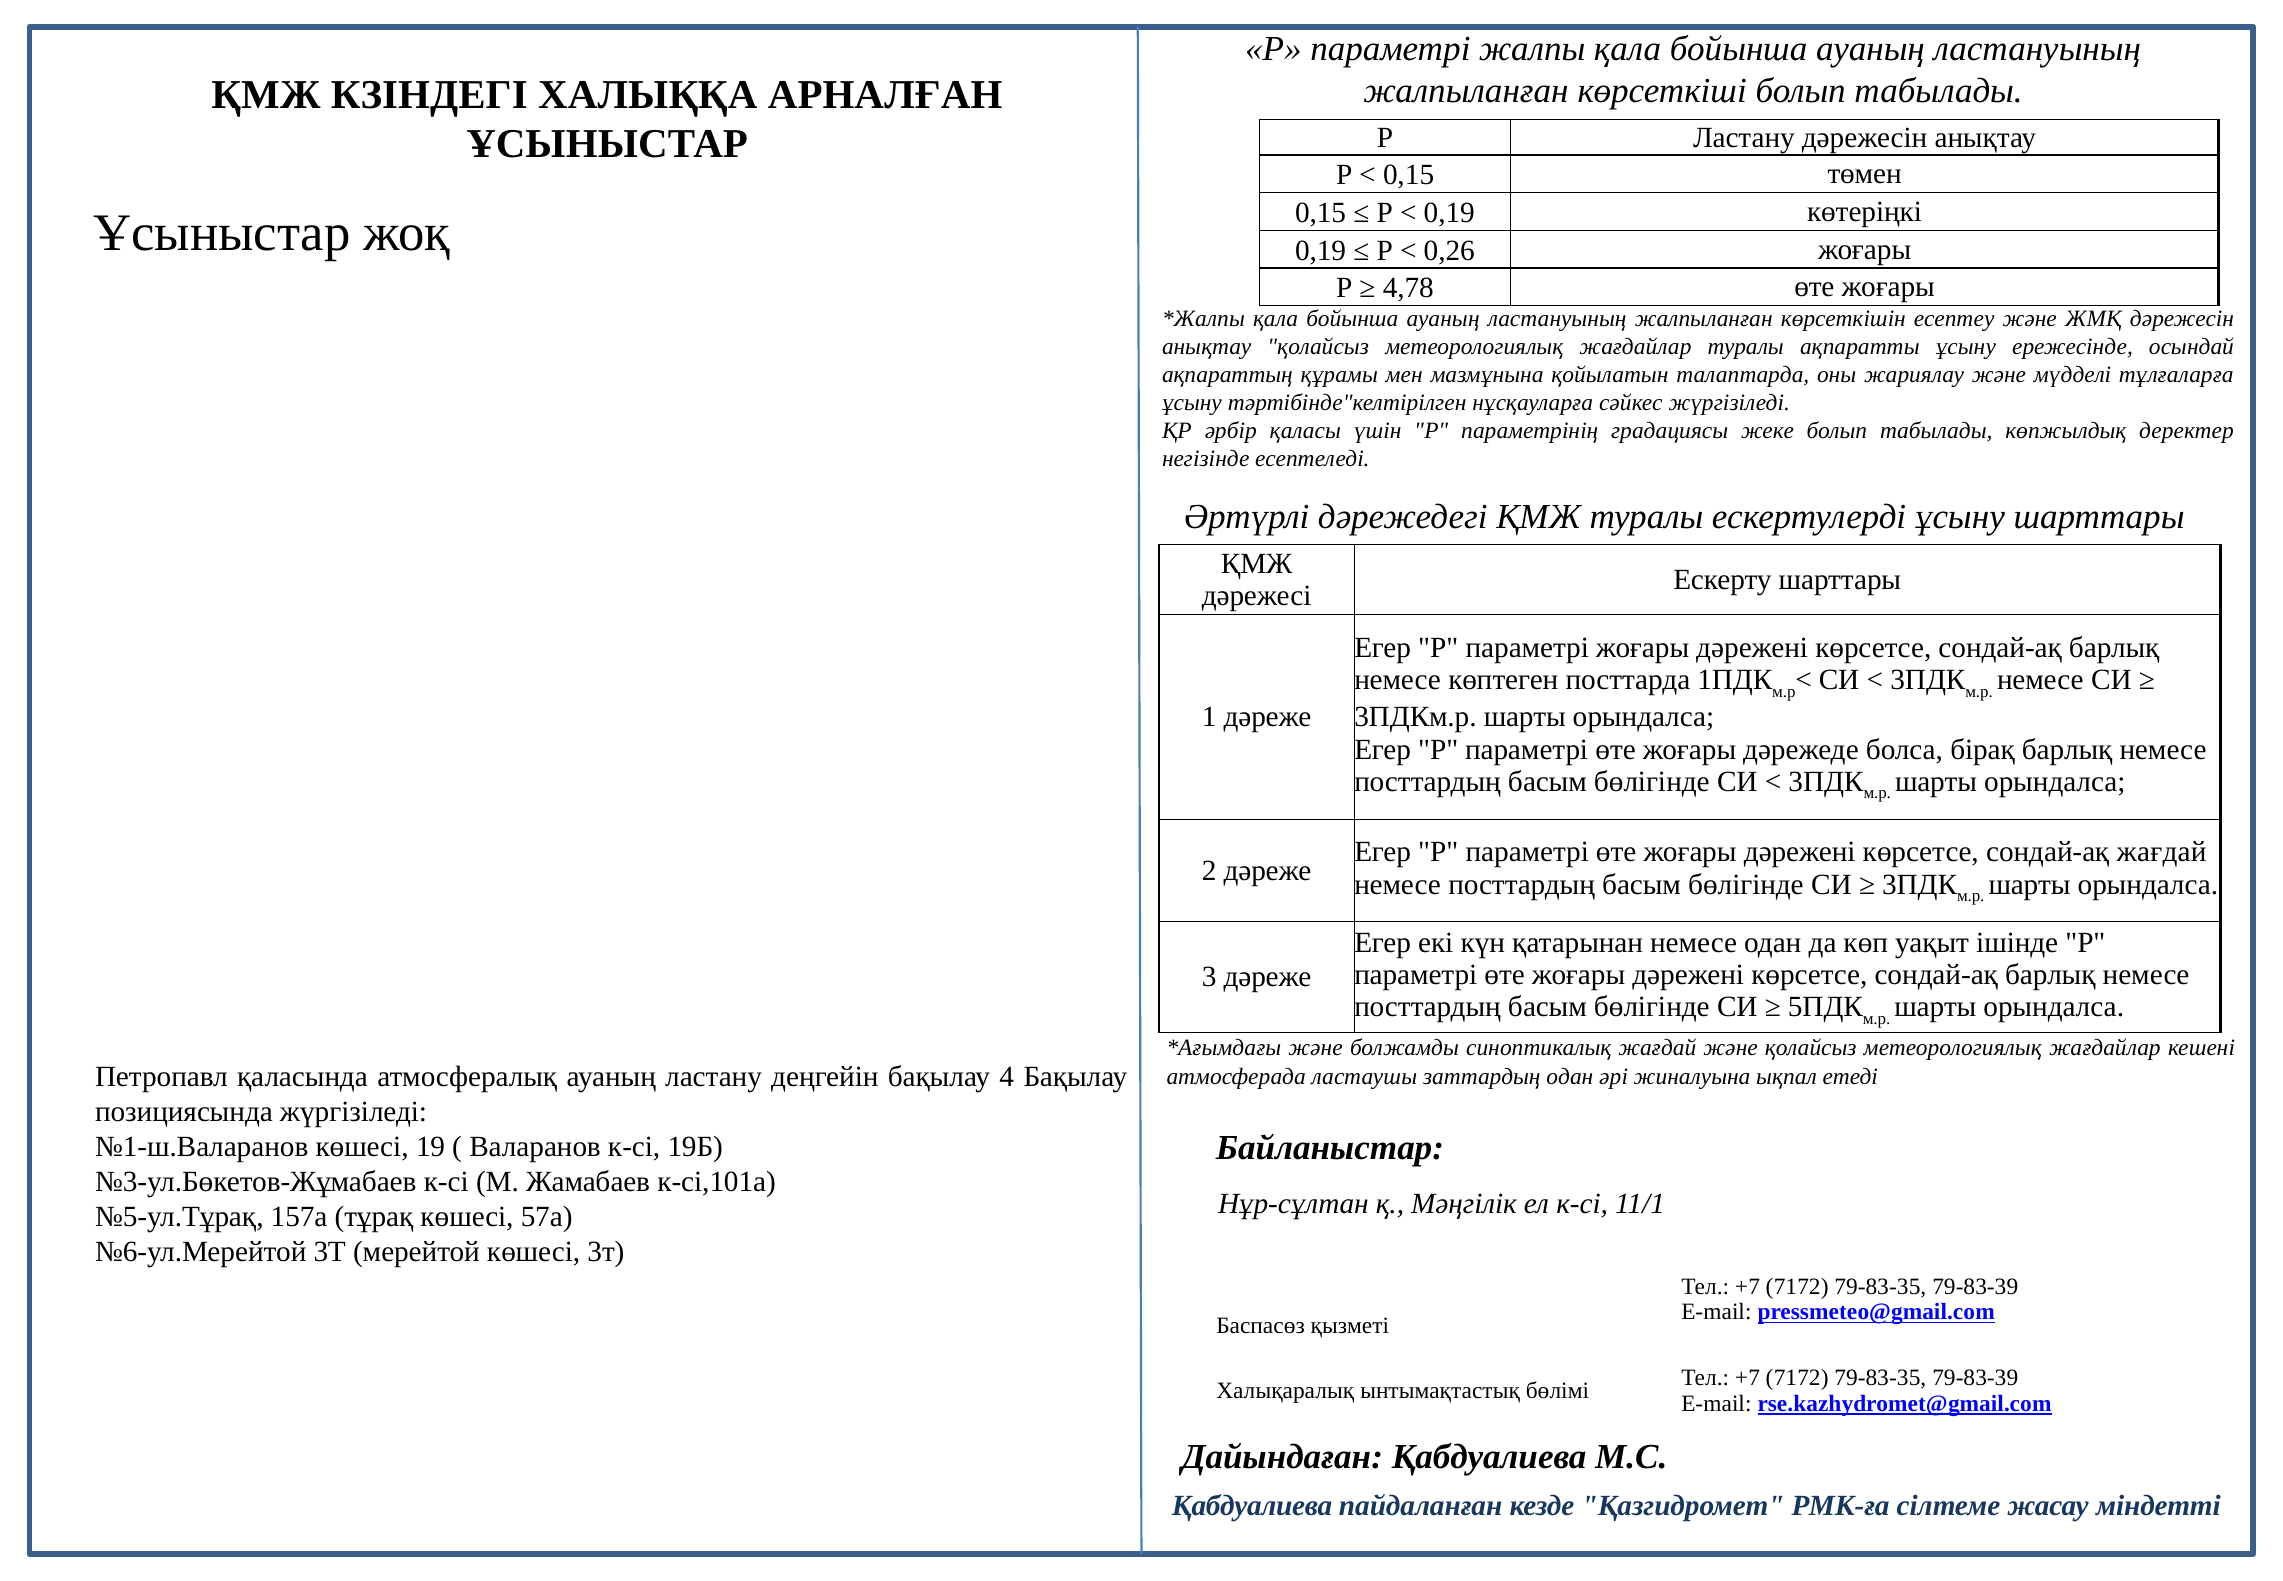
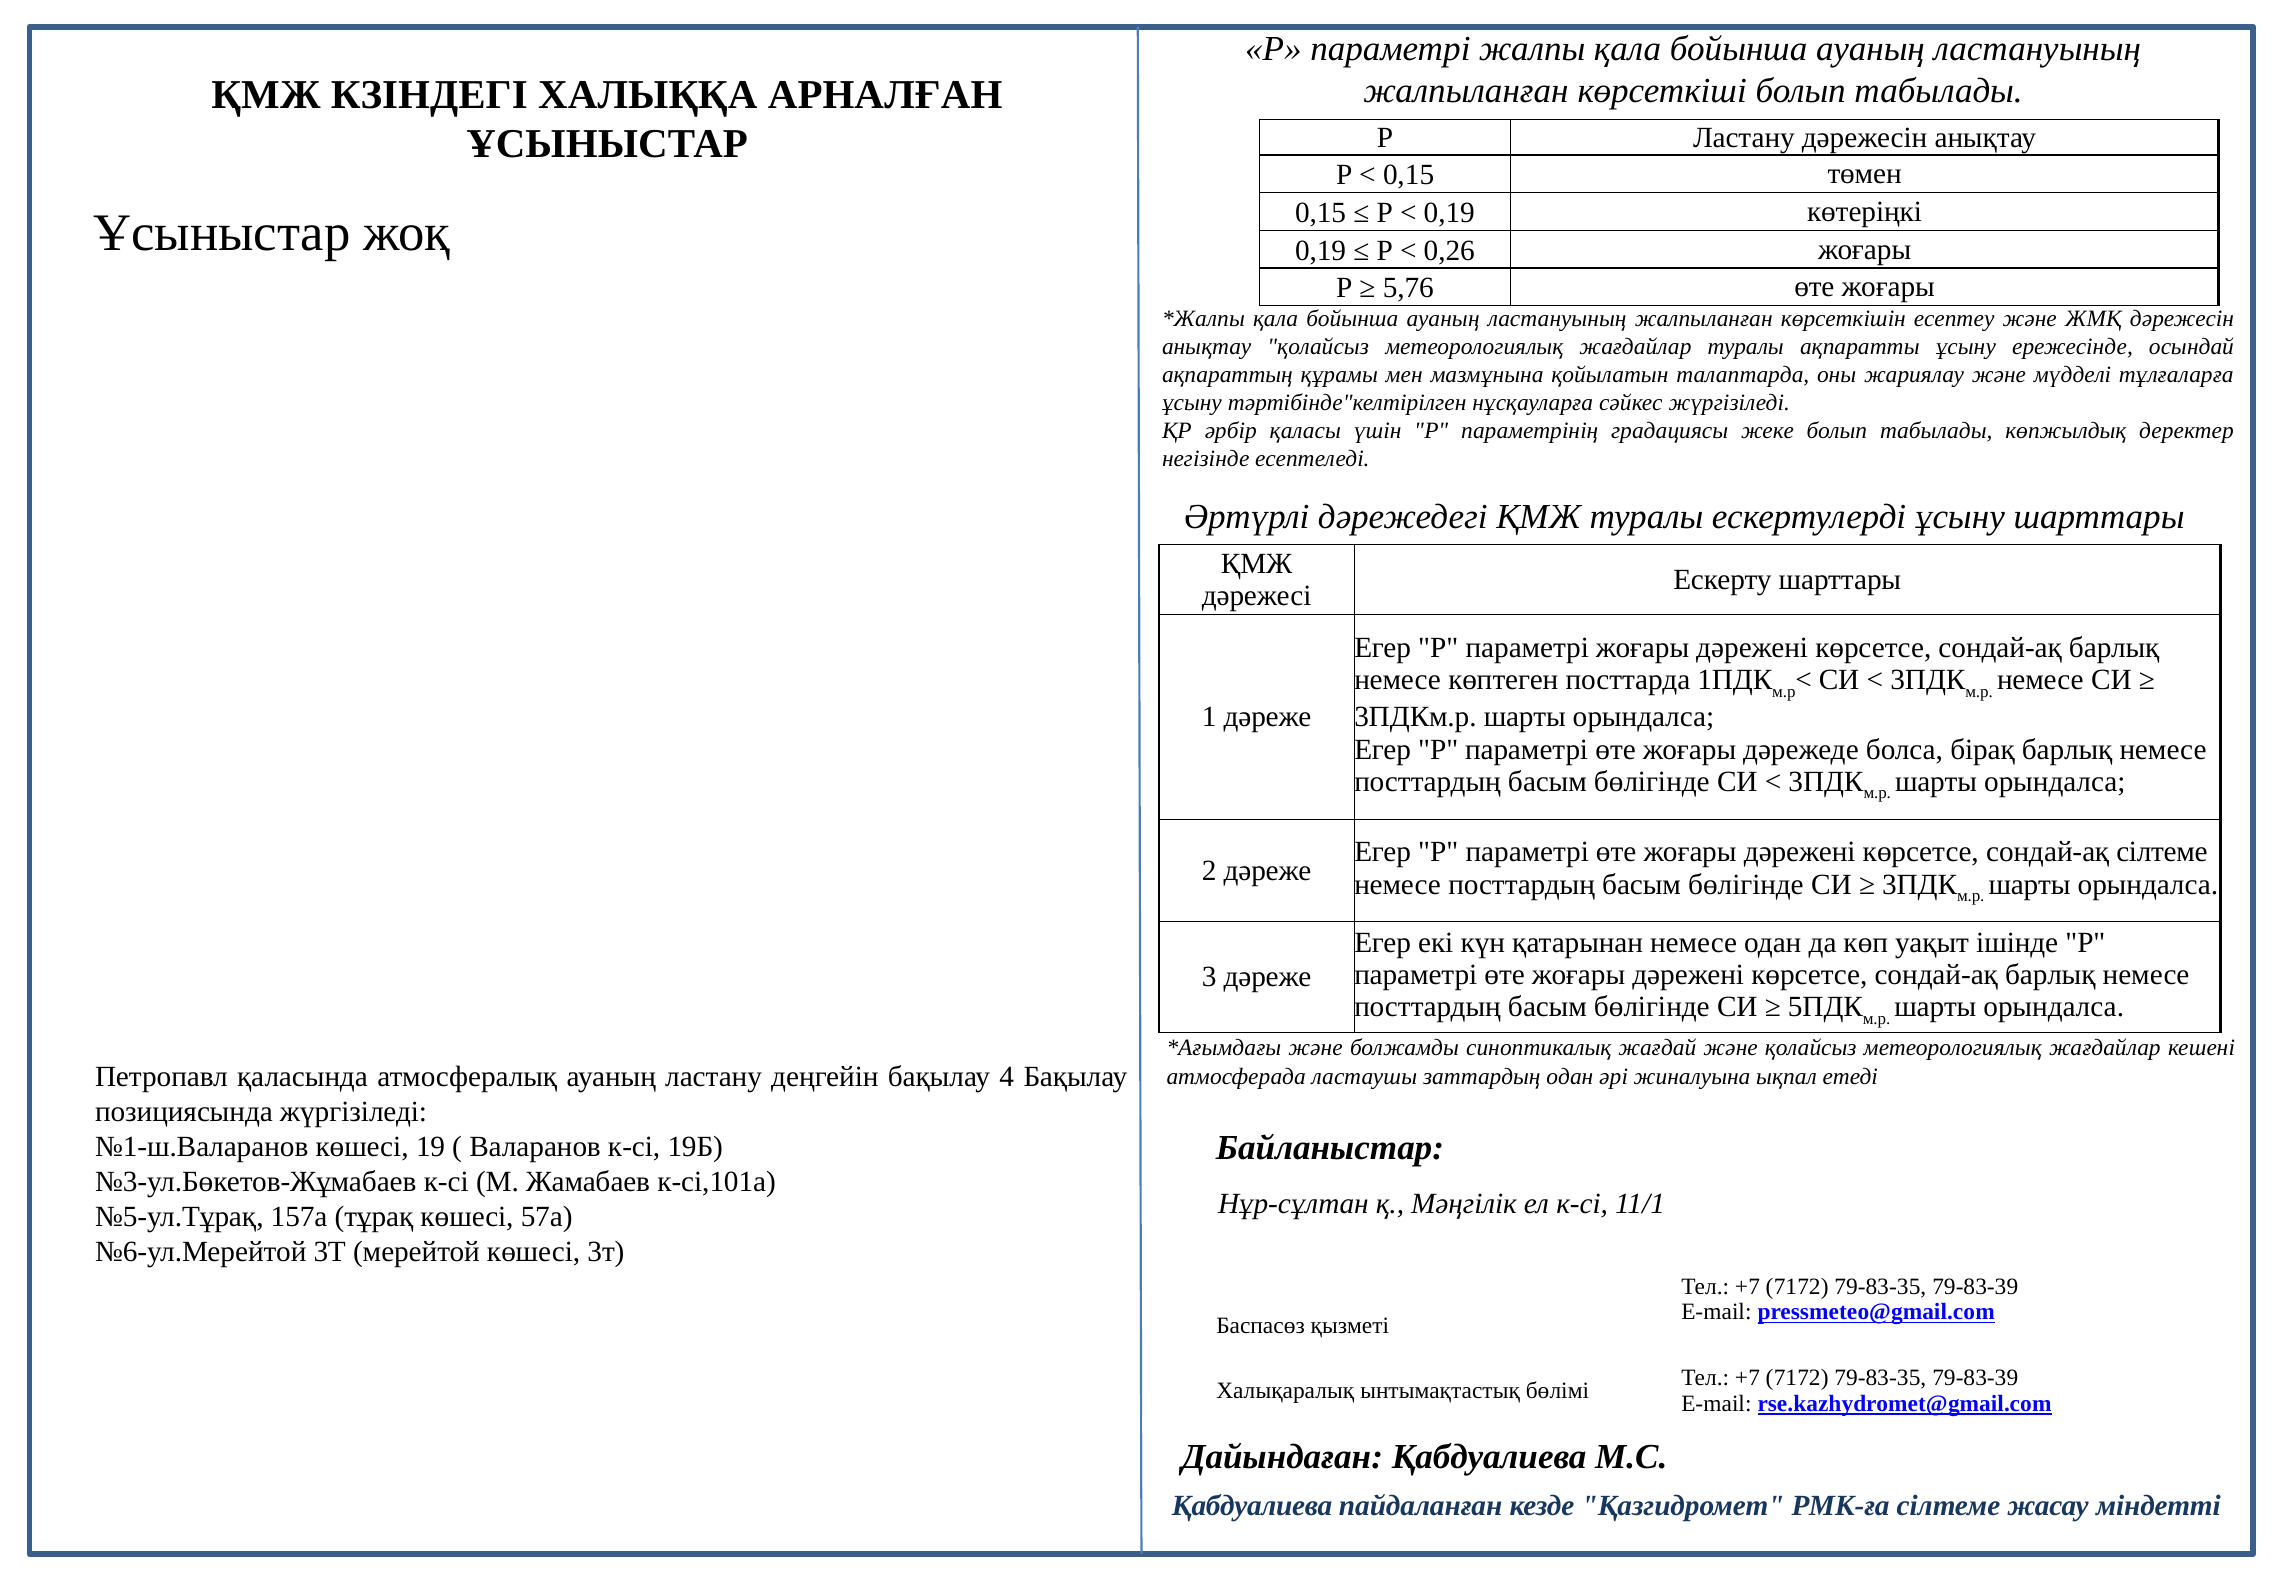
4,78: 4,78 -> 5,76 (1408, 288)
сондай-ақ жағдай: жағдай -> сілтеме (2162, 852)
